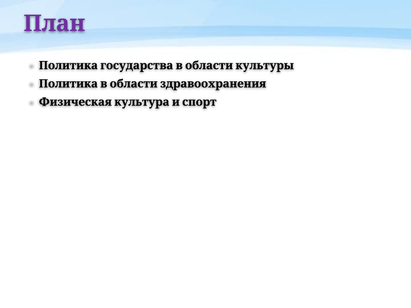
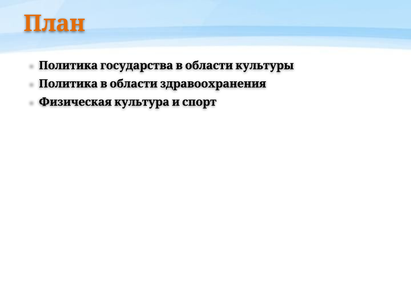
План colour: purple -> orange (54, 23)
